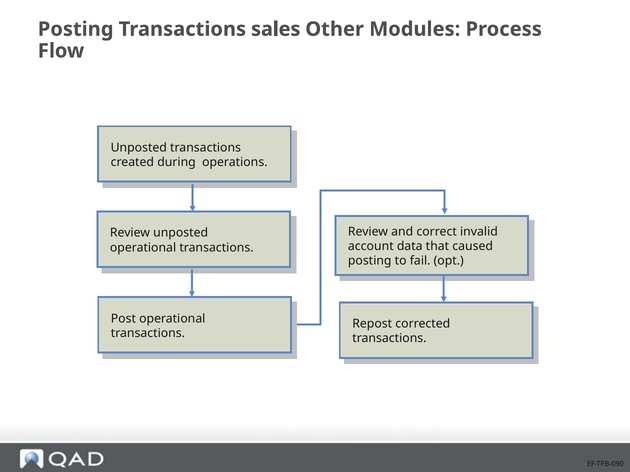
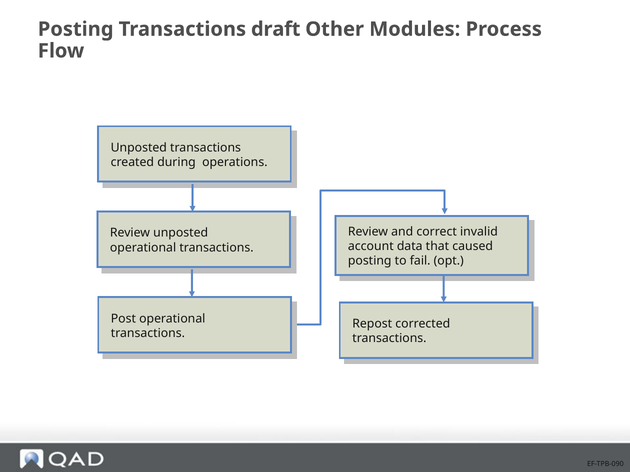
sales: sales -> draft (276, 29)
